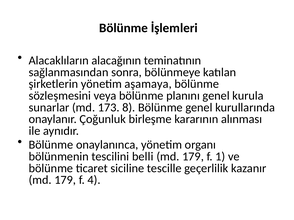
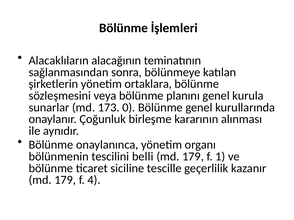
aşamaya: aşamaya -> ortaklara (148, 84)
8: 8 -> 0 (129, 108)
